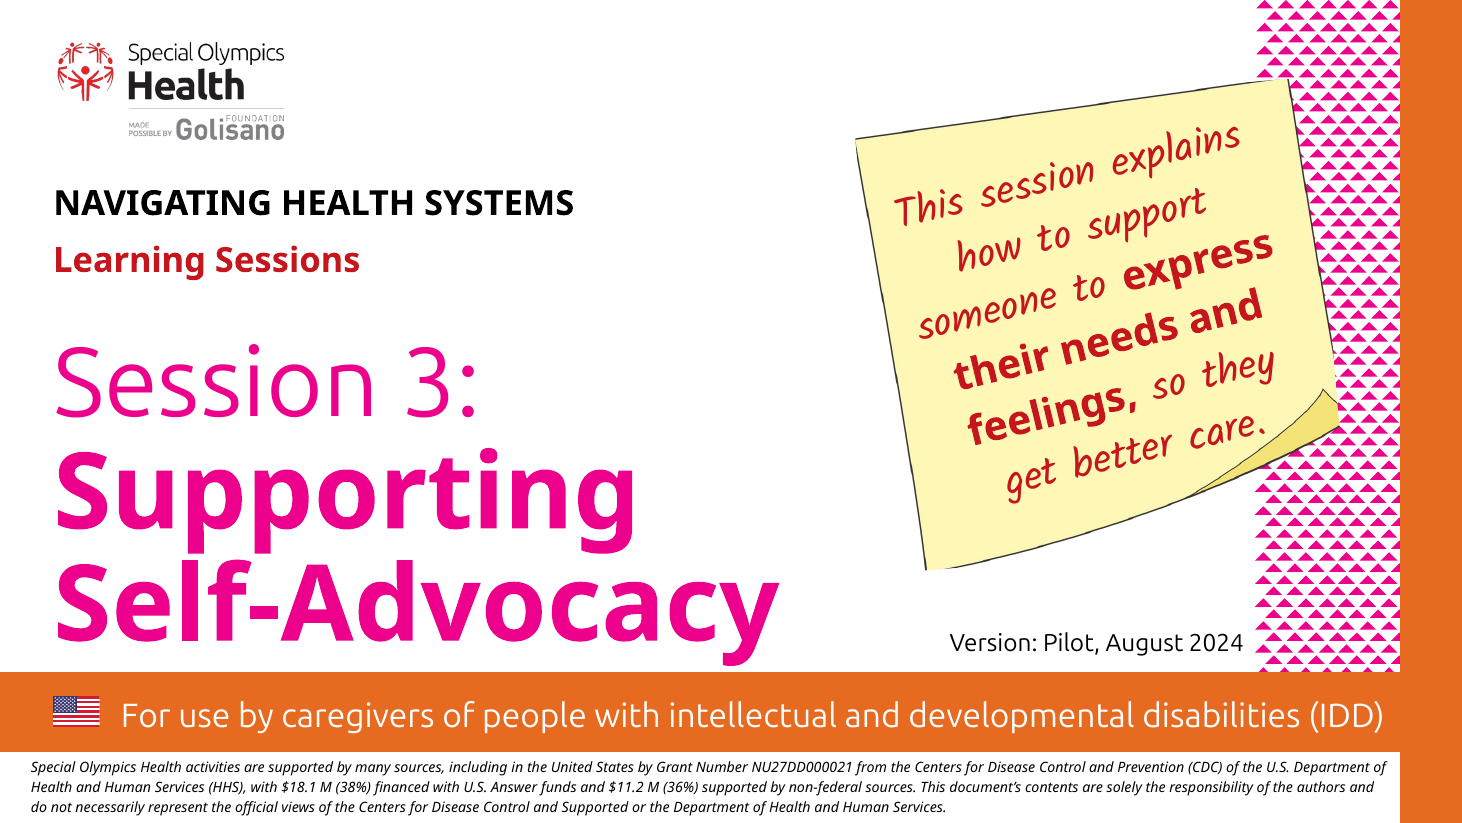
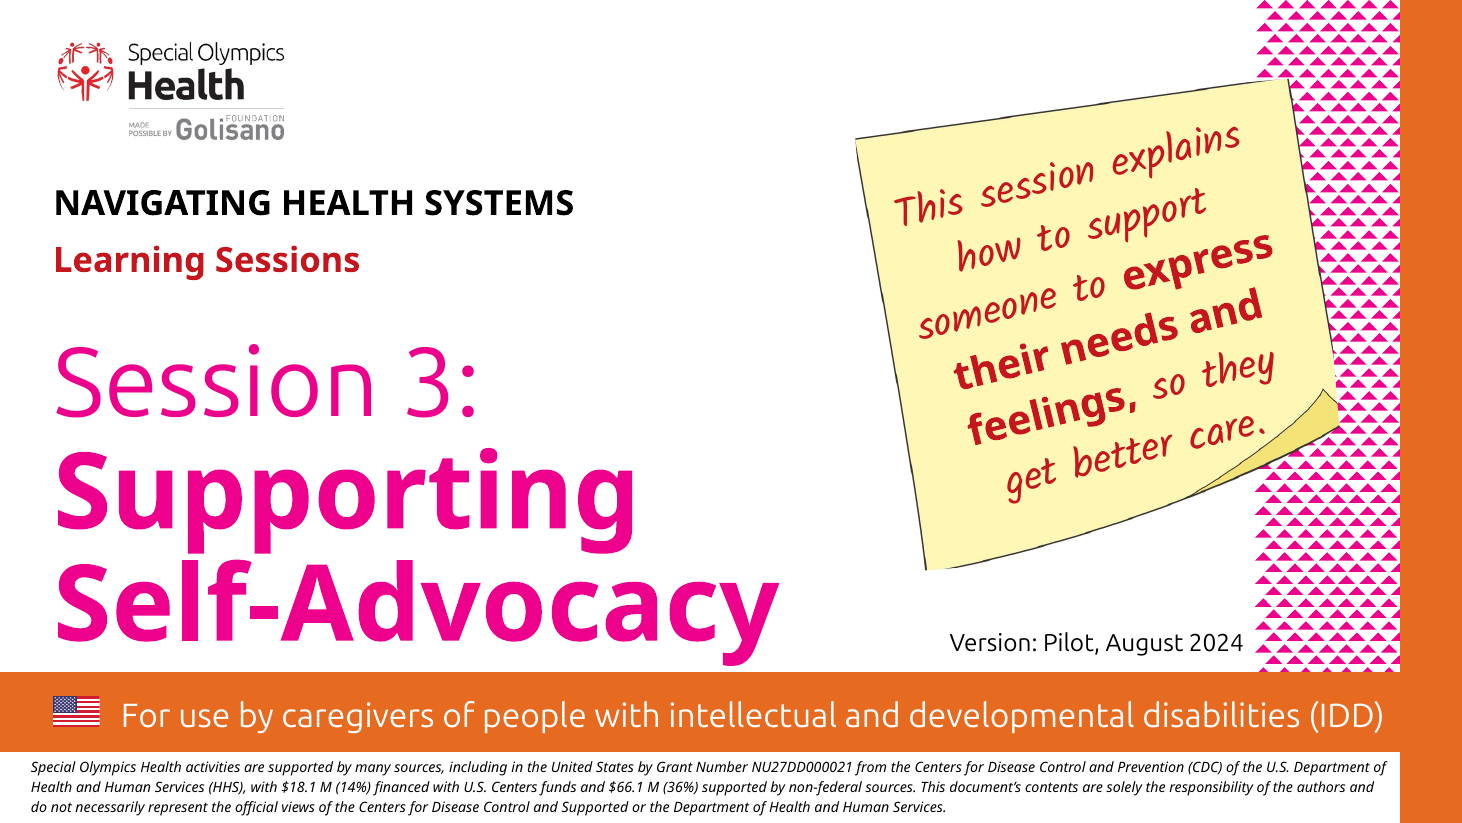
38%: 38% -> 14% (353, 787)
U.S Answer: Answer -> Centers (514, 787)
$11.2: $11.2 -> $66.1 (626, 787)
